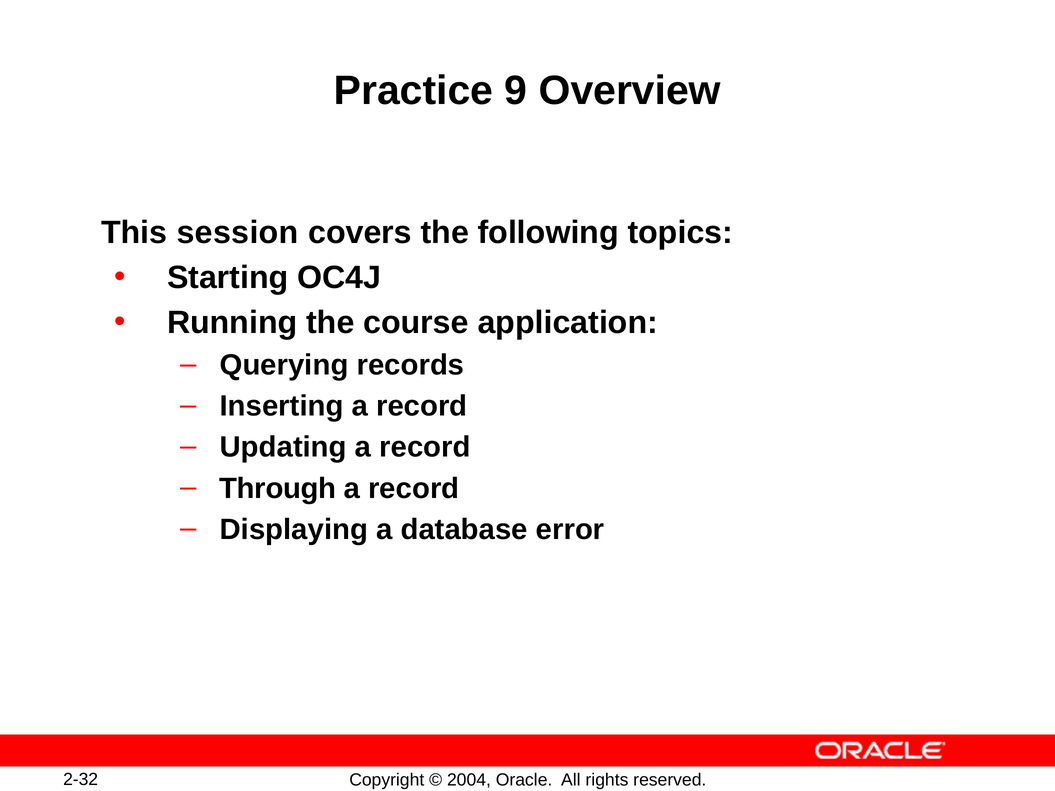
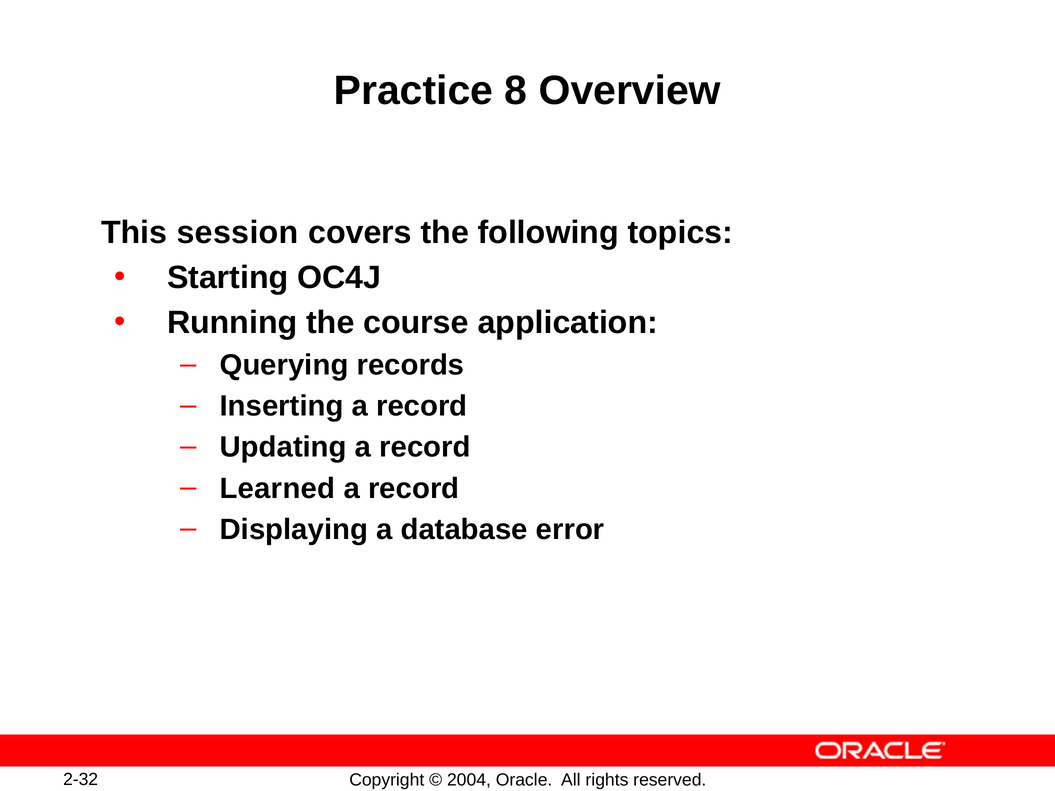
9: 9 -> 8 (516, 91)
Through: Through -> Learned (277, 488)
